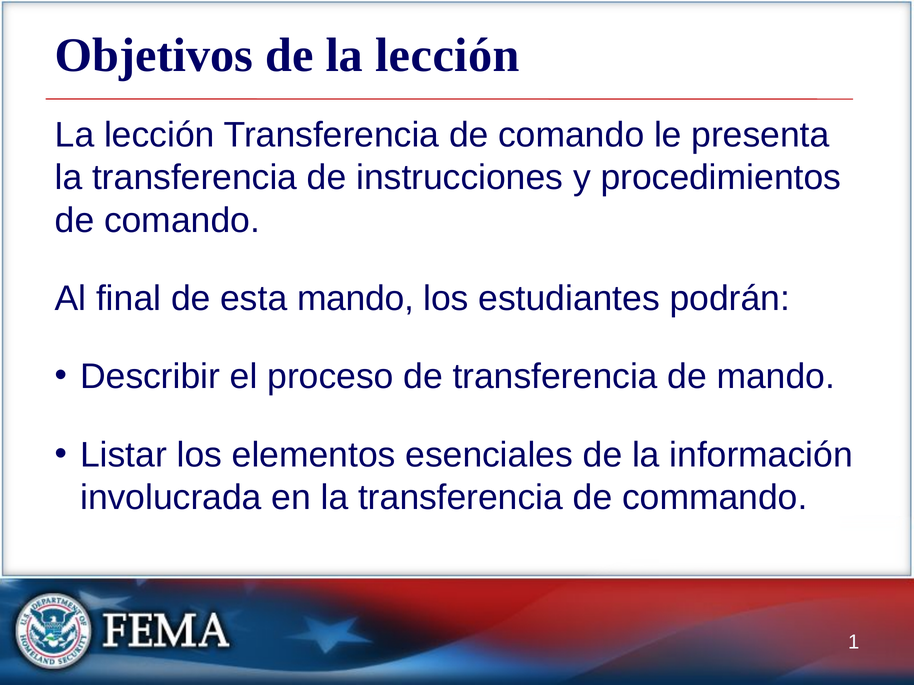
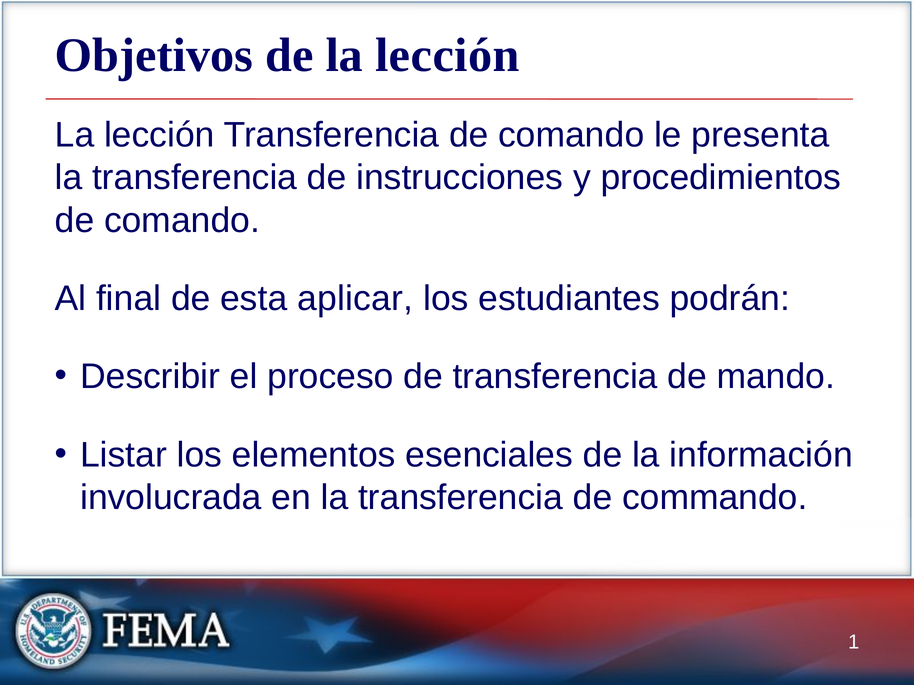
esta mando: mando -> aplicar (355, 299)
